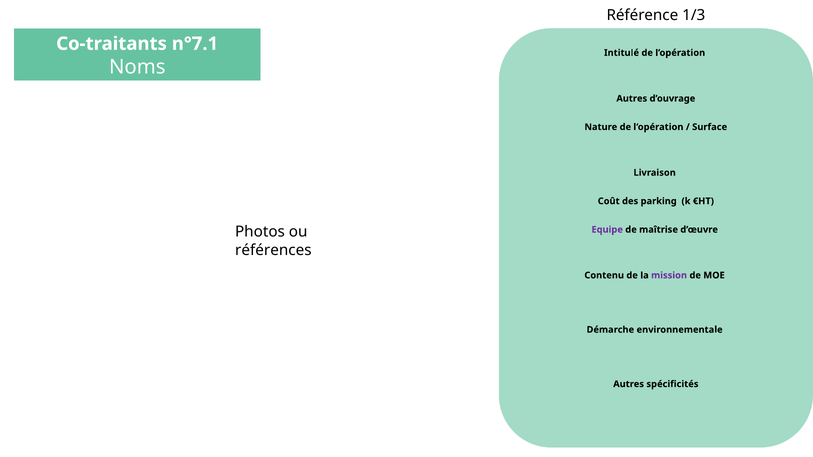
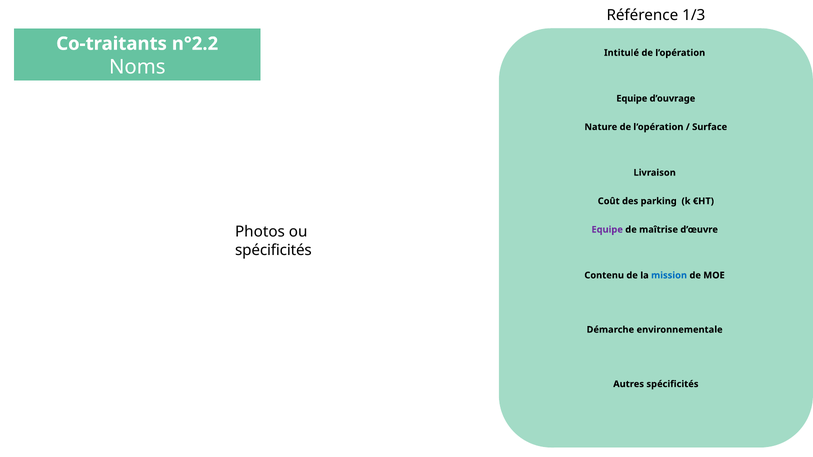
n°7.1: n°7.1 -> n°2.2 (195, 44)
Autres: Autres -> Equipe (632, 99)
références: références -> spécificités (273, 250)
mission colour: purple -> blue (669, 275)
